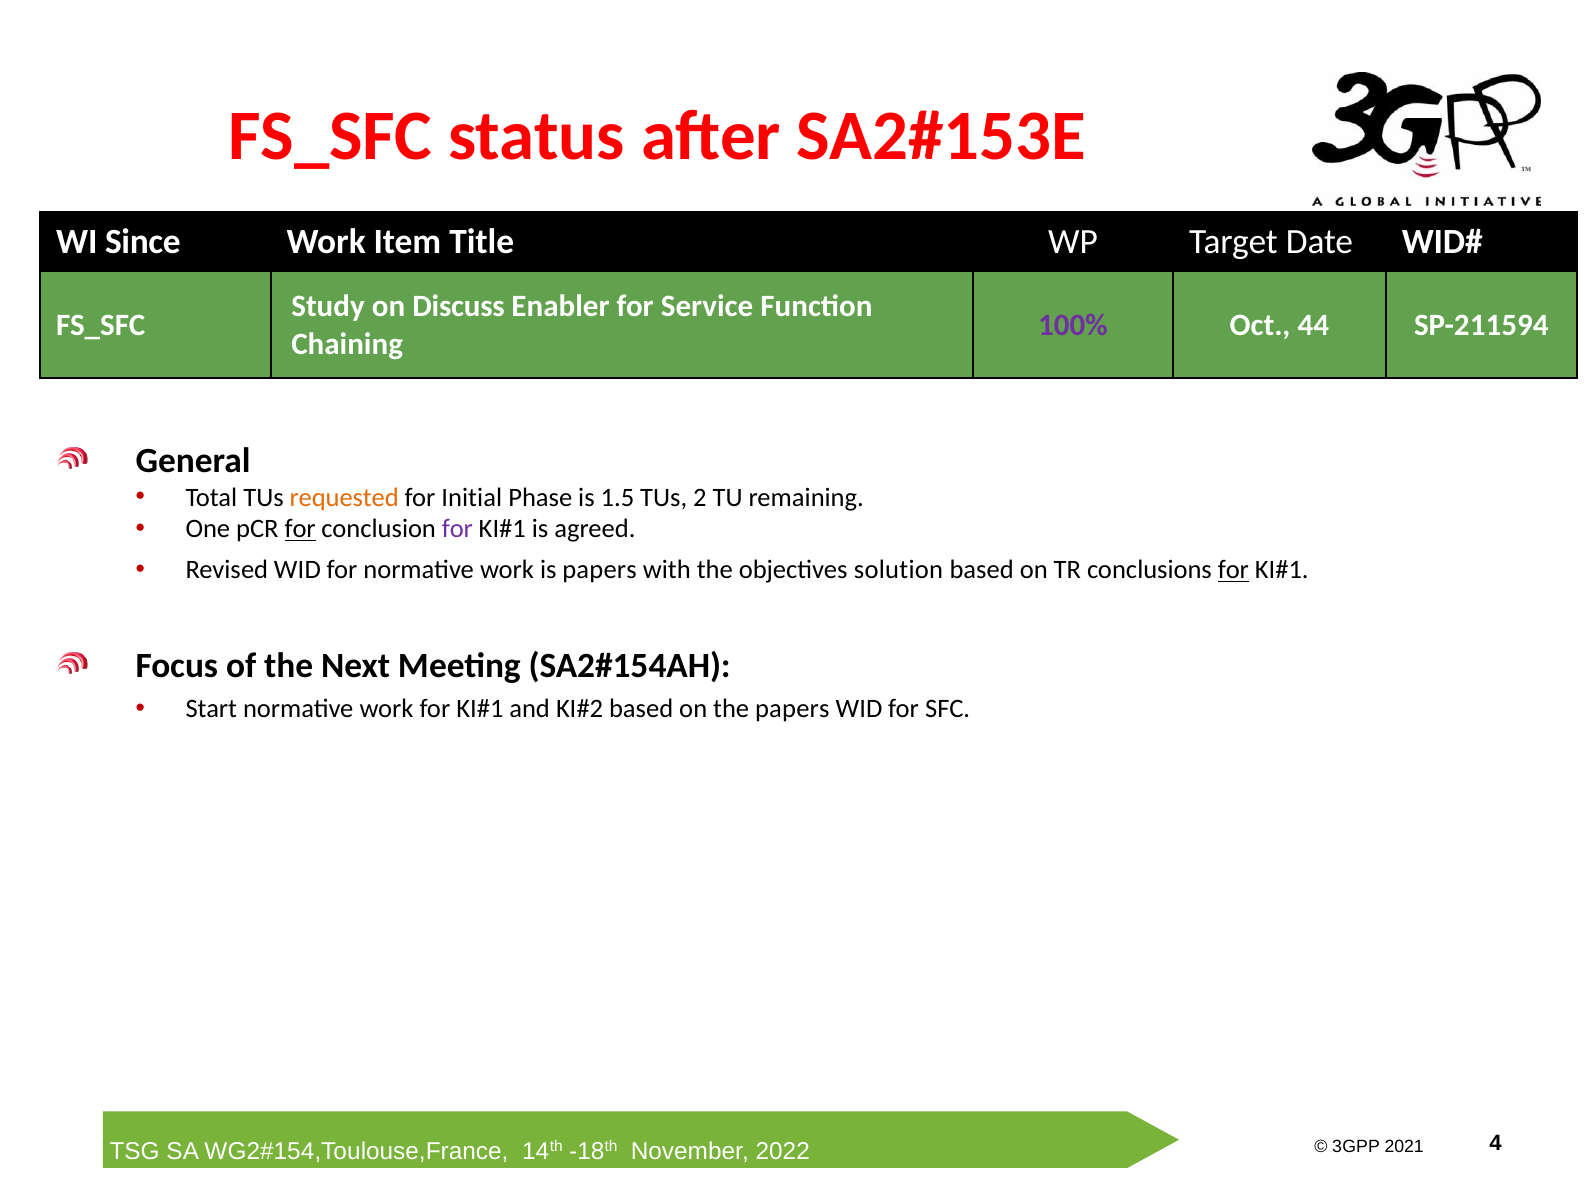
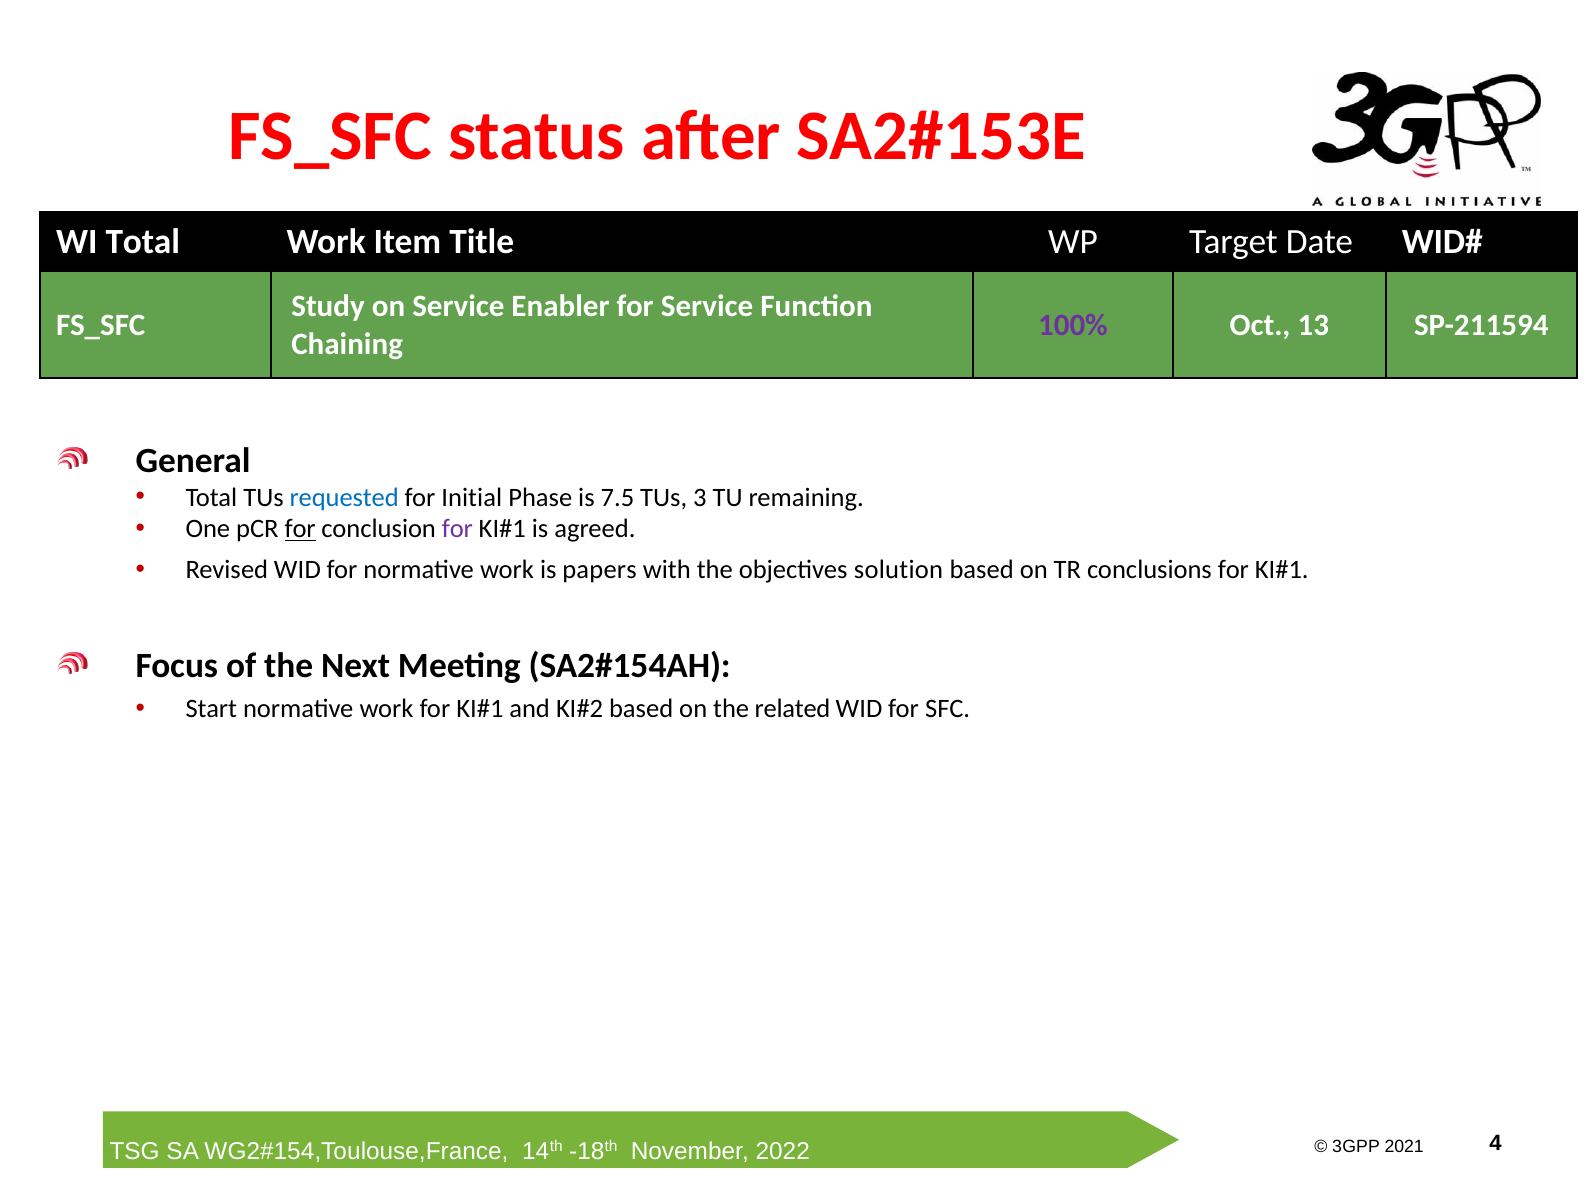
WI Since: Since -> Total (143, 242)
on Discuss: Discuss -> Service (458, 306)
44: 44 -> 13 (1313, 325)
requested colour: orange -> blue (344, 497)
1.5: 1.5 -> 7.5 (617, 497)
2: 2 -> 3 (700, 497)
for underline: present -> none (1233, 570)
the papers: papers -> related (793, 709)
